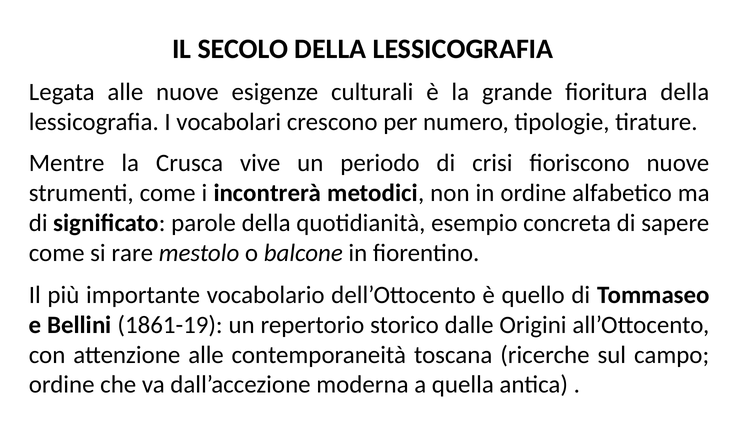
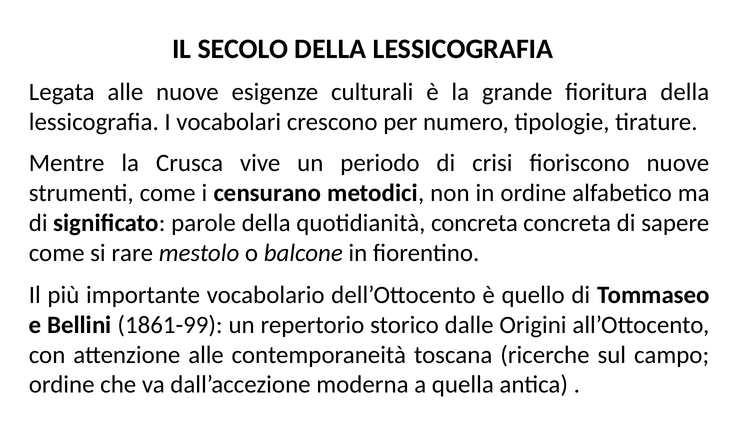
incontrerà: incontrerà -> censurano (267, 193)
quotidianità esempio: esempio -> concreta (474, 223)
1861-19: 1861-19 -> 1861-99 (170, 325)
